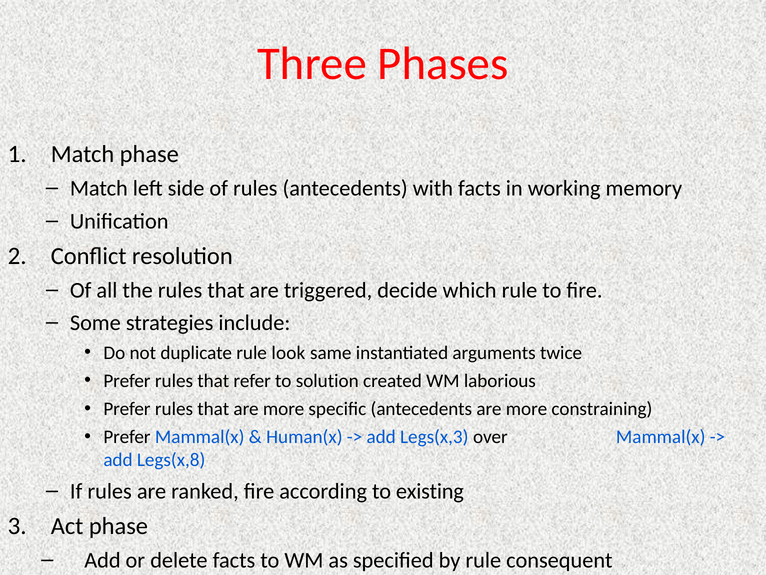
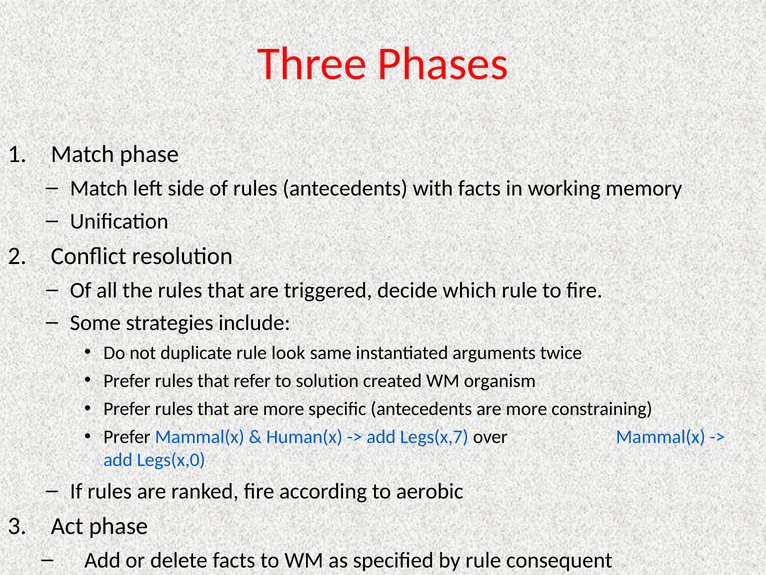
laborious: laborious -> organism (500, 381)
Legs(x,3: Legs(x,3 -> Legs(x,7 (434, 437)
Legs(x,8: Legs(x,8 -> Legs(x,0 (171, 460)
existing: existing -> aerobic (430, 491)
